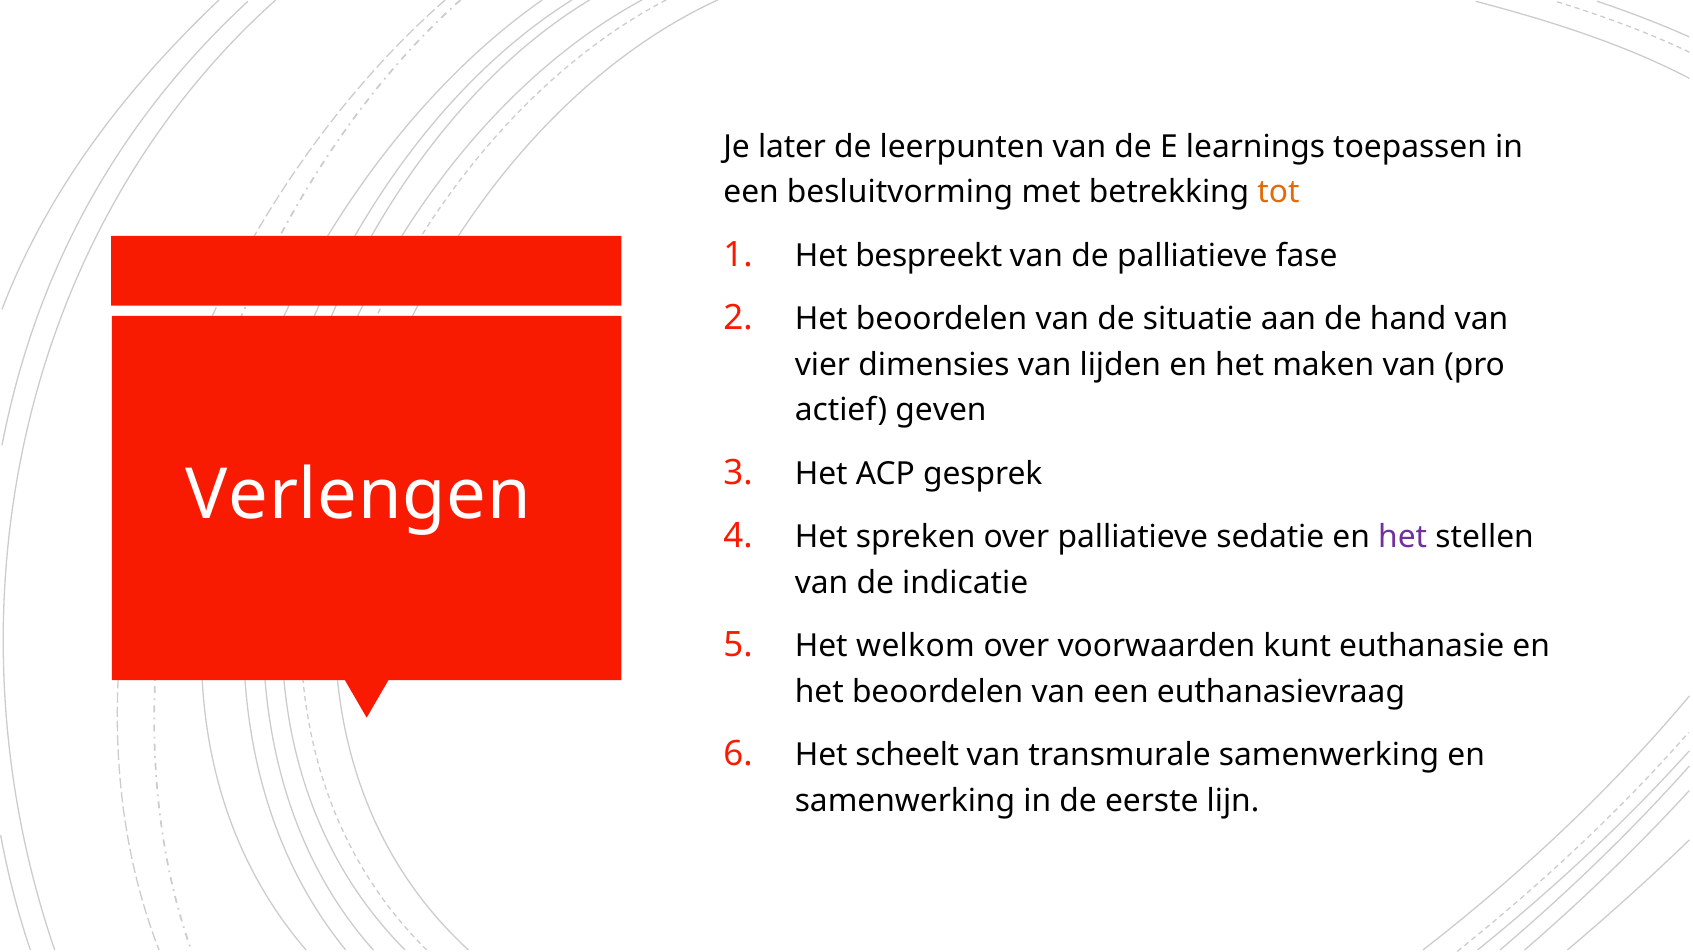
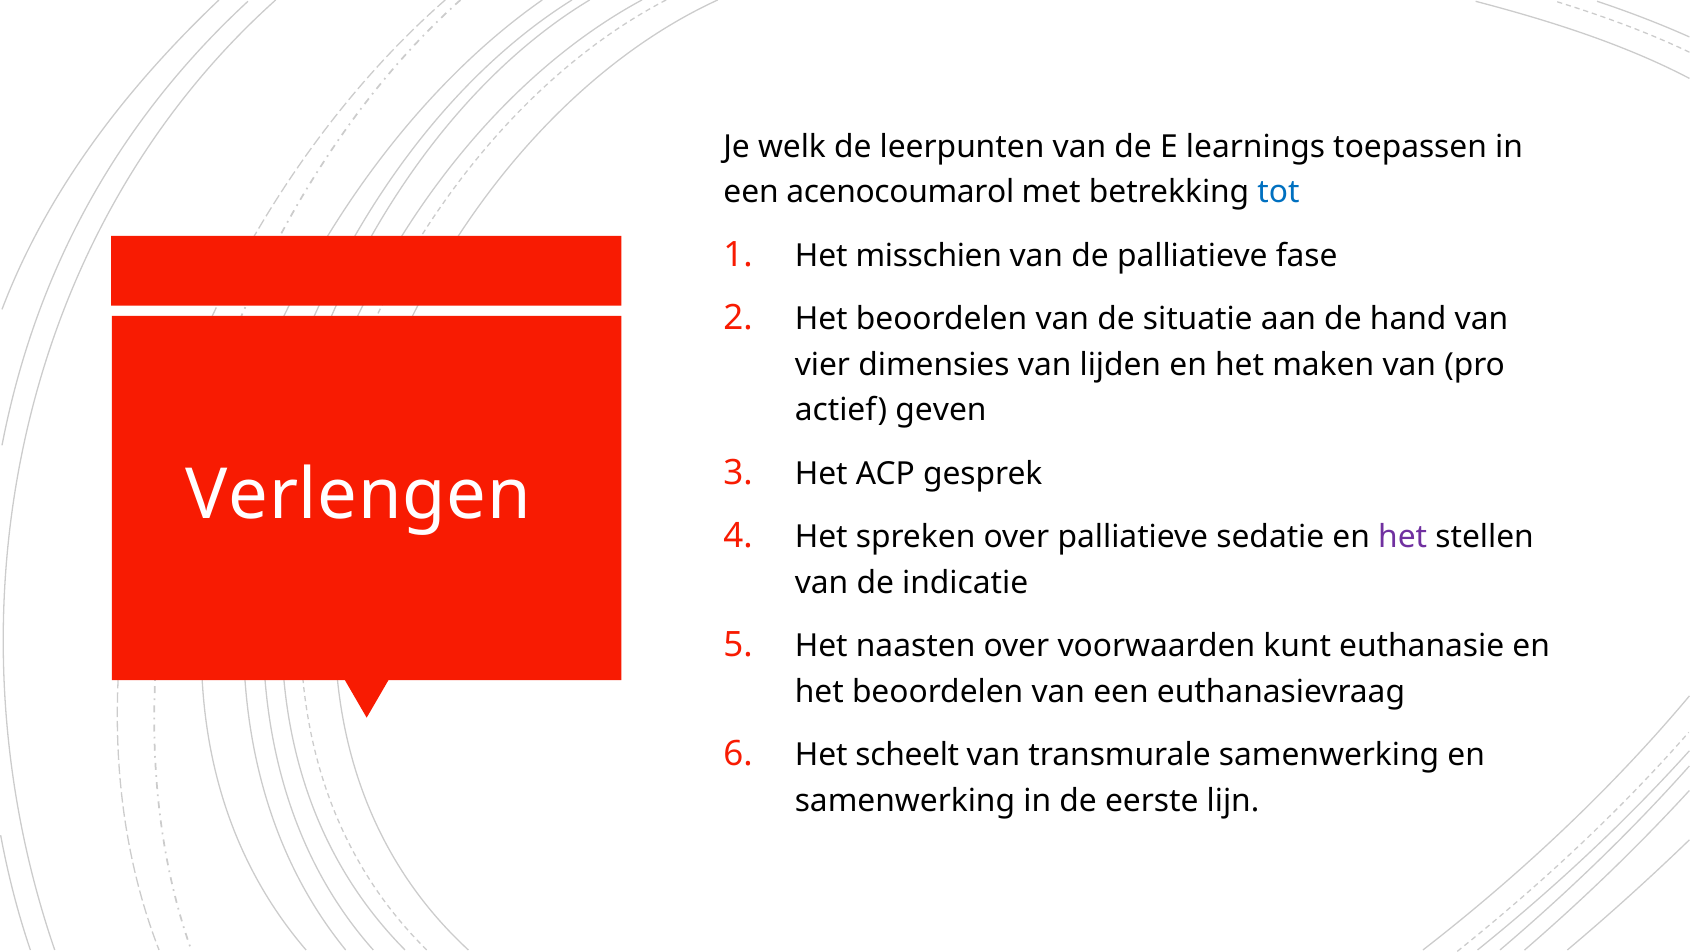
later: later -> welk (792, 147)
besluitvorming: besluitvorming -> acenocoumarol (900, 192)
tot colour: orange -> blue (1279, 192)
bespreekt: bespreekt -> misschien (929, 256)
welkom: welkom -> naasten (916, 646)
